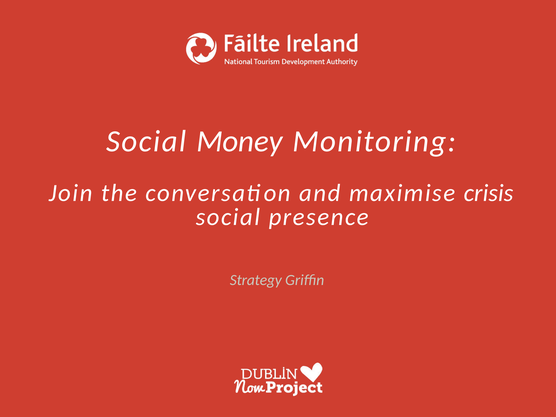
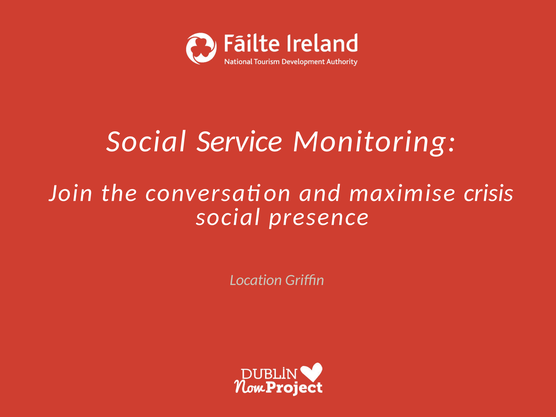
Money: Money -> Service (239, 141)
Strategy: Strategy -> Location (256, 280)
